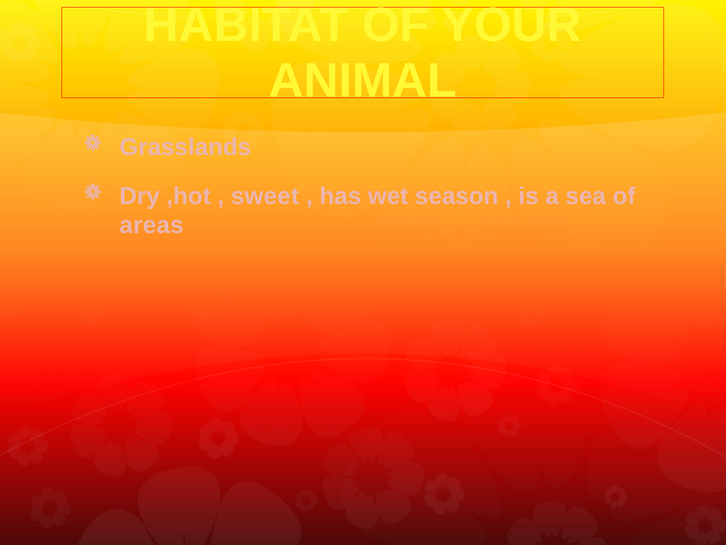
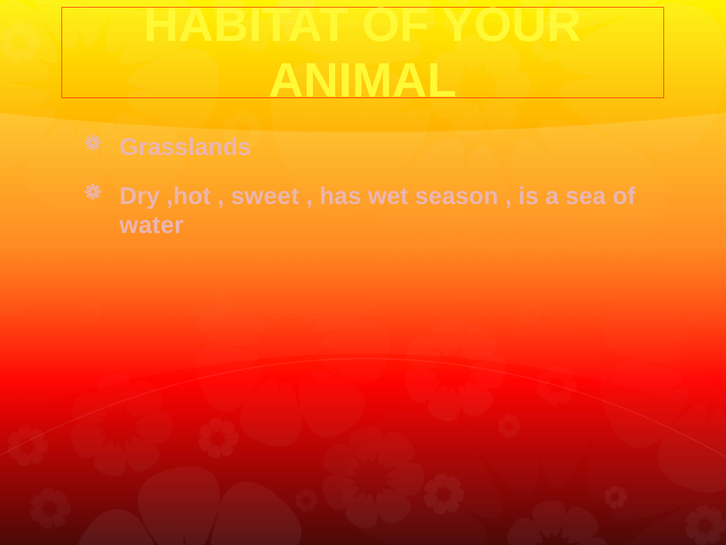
areas: areas -> water (152, 225)
